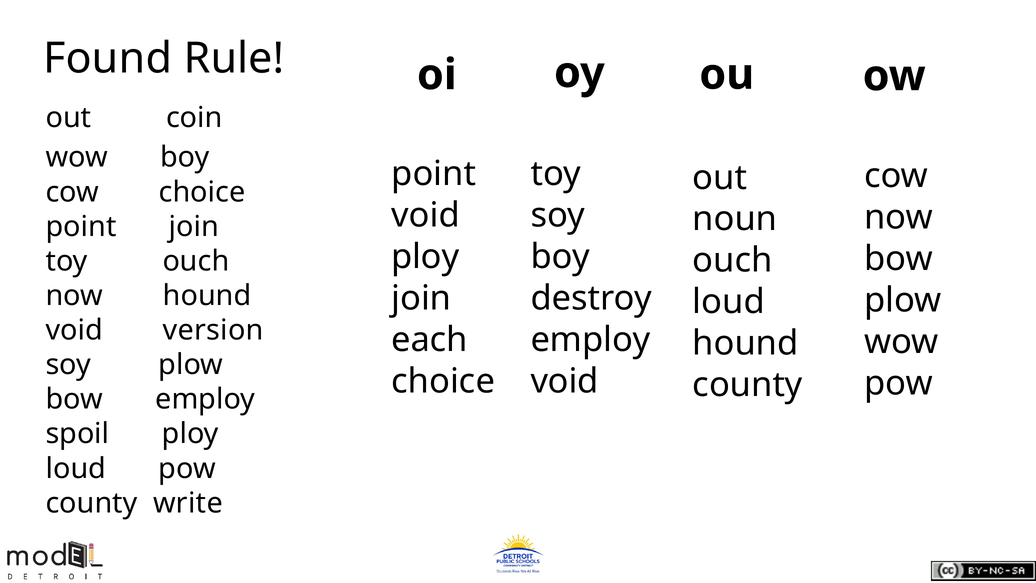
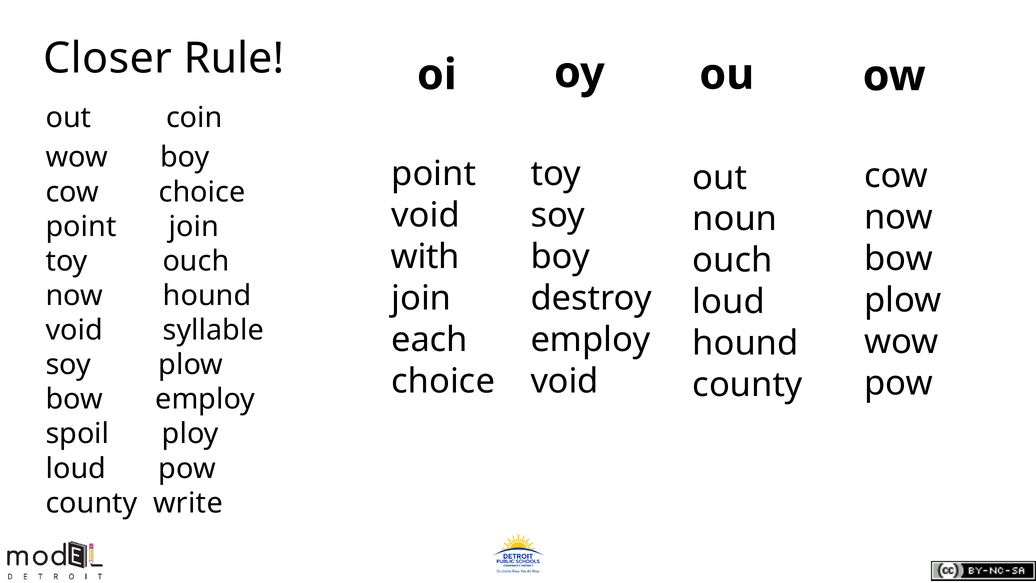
Found: Found -> Closer (108, 58)
ploy: ploy -> with (425, 257)
version: version -> syllable (213, 330)
